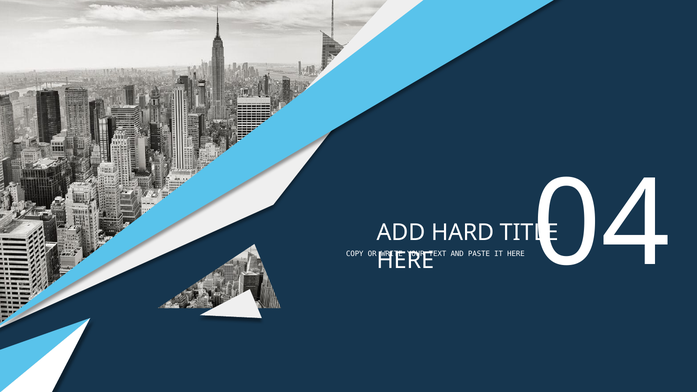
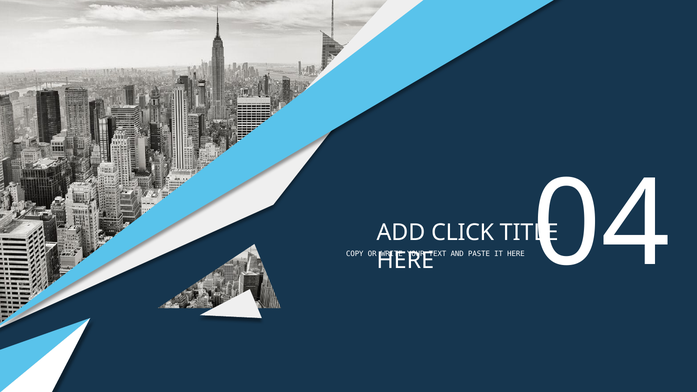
HARD: HARD -> CLICK (463, 233)
